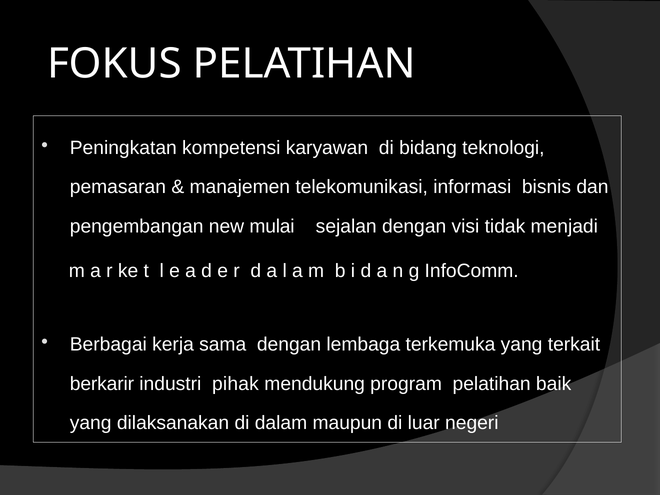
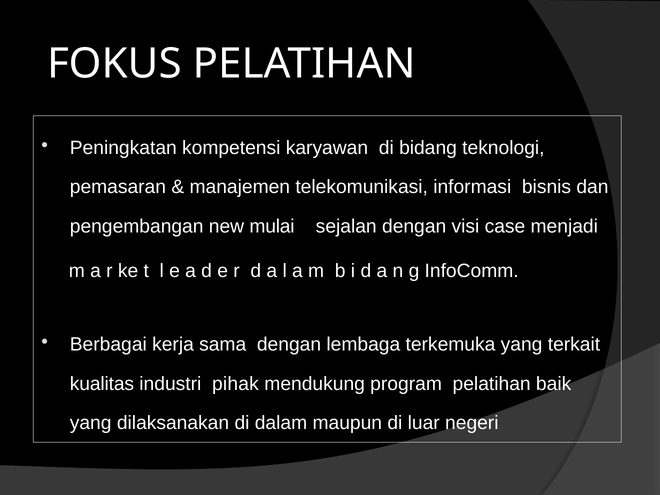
tidak: tidak -> case (505, 226)
berkarir: berkarir -> kualitas (102, 384)
